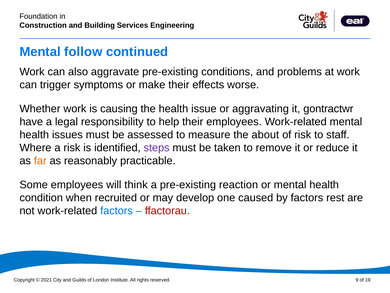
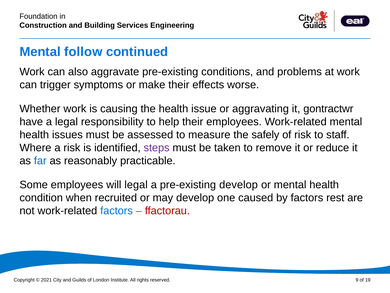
about: about -> safely (265, 135)
far colour: orange -> blue (40, 161)
will think: think -> legal (136, 184)
pre-existing reaction: reaction -> develop (239, 184)
